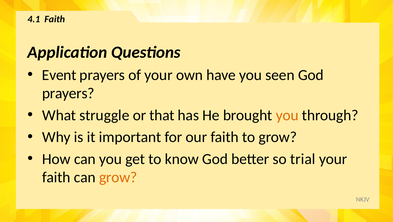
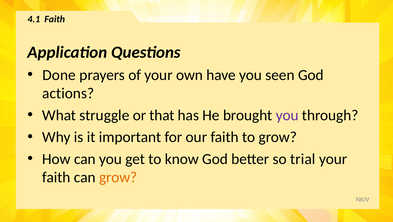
Event: Event -> Done (59, 75)
prayers: prayers -> actions (68, 93)
you colour: orange -> purple (287, 115)
